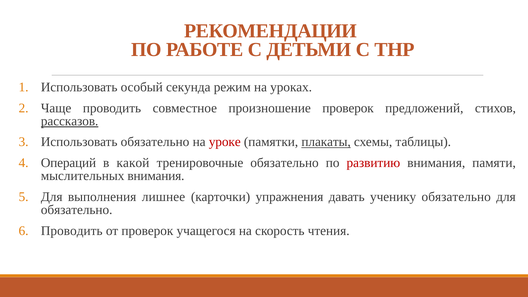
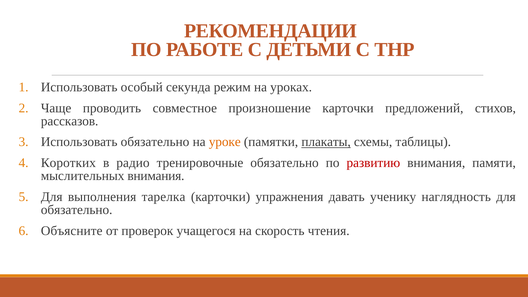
произношение проверок: проверок -> карточки (348, 108)
рассказов underline: present -> none (70, 121)
уроке colour: red -> orange (225, 142)
Операций: Операций -> Коротких (68, 163)
какой: какой -> радио (133, 163)
лишнее: лишнее -> тарелка (164, 197)
ученику обязательно: обязательно -> наглядность (456, 197)
Проводить: Проводить -> Объясните (72, 231)
